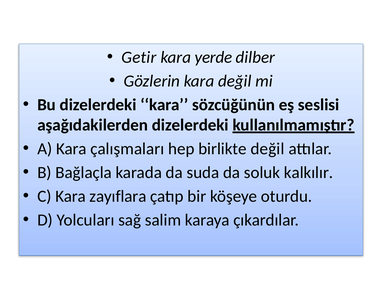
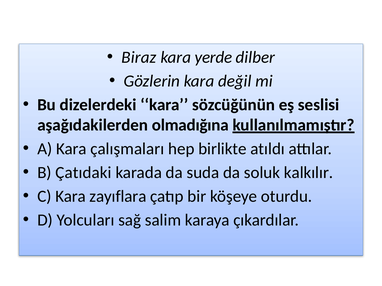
Getir: Getir -> Biraz (139, 57)
aşağıdakilerden dizelerdeki: dizelerdeki -> olmadığına (190, 125)
birlikte değil: değil -> atıldı (268, 149)
Bağlaçla: Bağlaçla -> Çatıdaki (84, 173)
